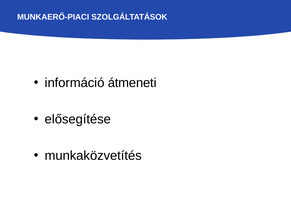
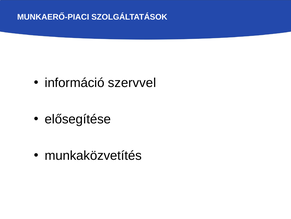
átmeneti: átmeneti -> szervvel (132, 83)
